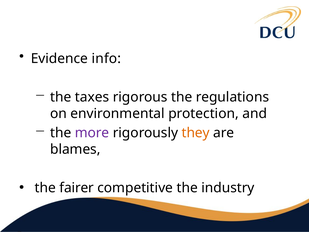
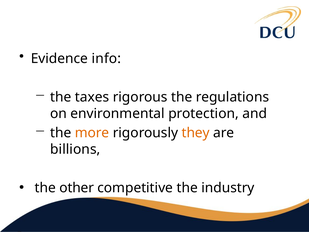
more colour: purple -> orange (92, 133)
blames: blames -> billions (75, 149)
fairer: fairer -> other (77, 188)
